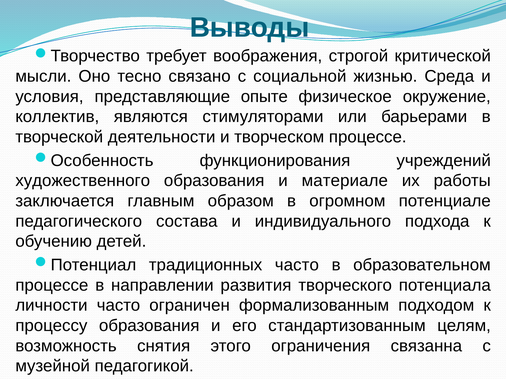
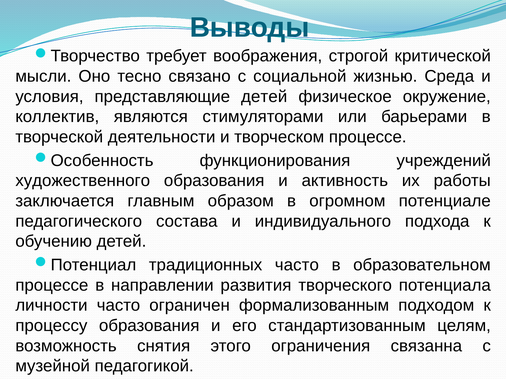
представляющие опыте: опыте -> детей (264, 97)
материале: материале -> активность (345, 181)
